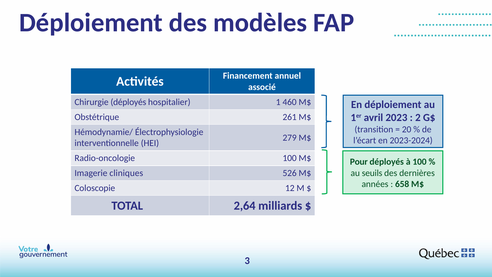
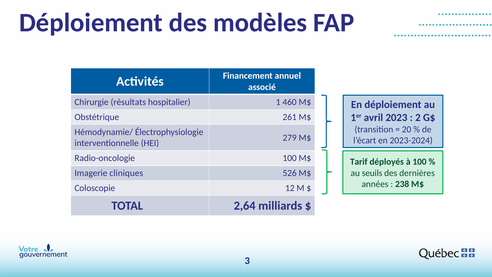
Chirurgie déployés: déployés -> résultats (128, 102)
Pour: Pour -> Tarif (359, 162)
658: 658 -> 238 (402, 184)
